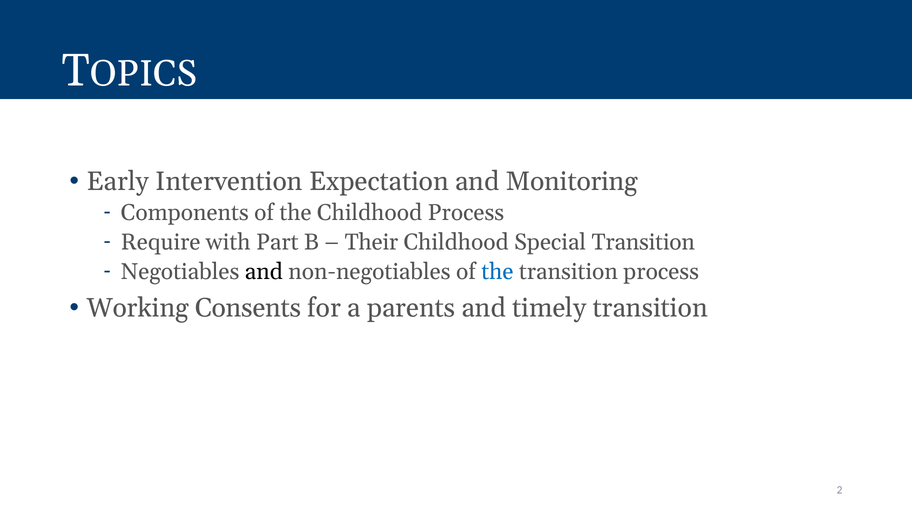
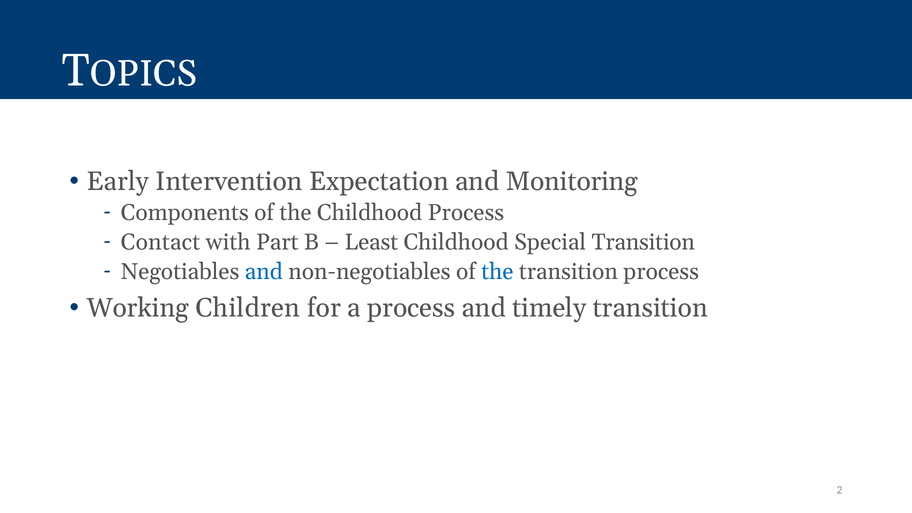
Require: Require -> Contact (161, 242)
Their: Their -> Least (371, 242)
and colour: black -> blue (264, 272)
Consents: Consents -> Children (248, 308)
a parents: parents -> process (411, 308)
